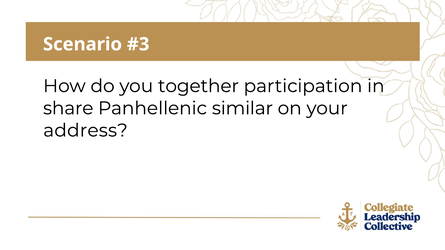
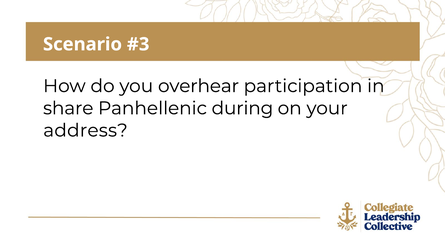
together: together -> overhear (198, 86)
similar: similar -> during (242, 108)
